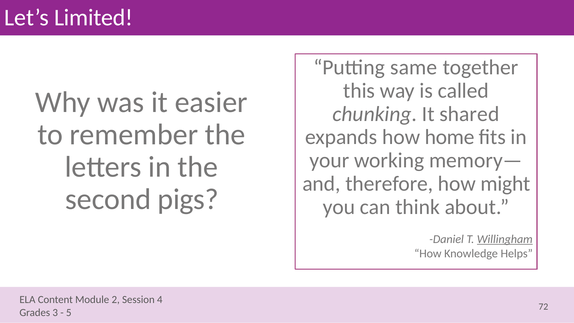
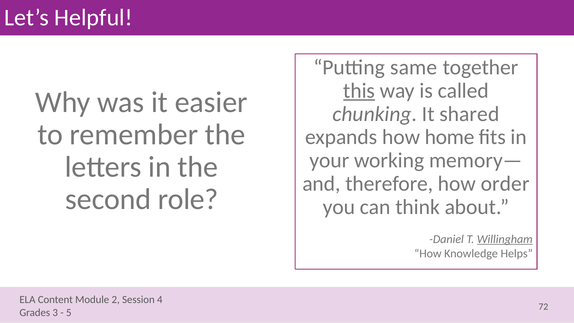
Limited: Limited -> Helpful (93, 18)
this underline: none -> present (359, 91)
might: might -> order (505, 184)
pigs: pigs -> role (188, 199)
